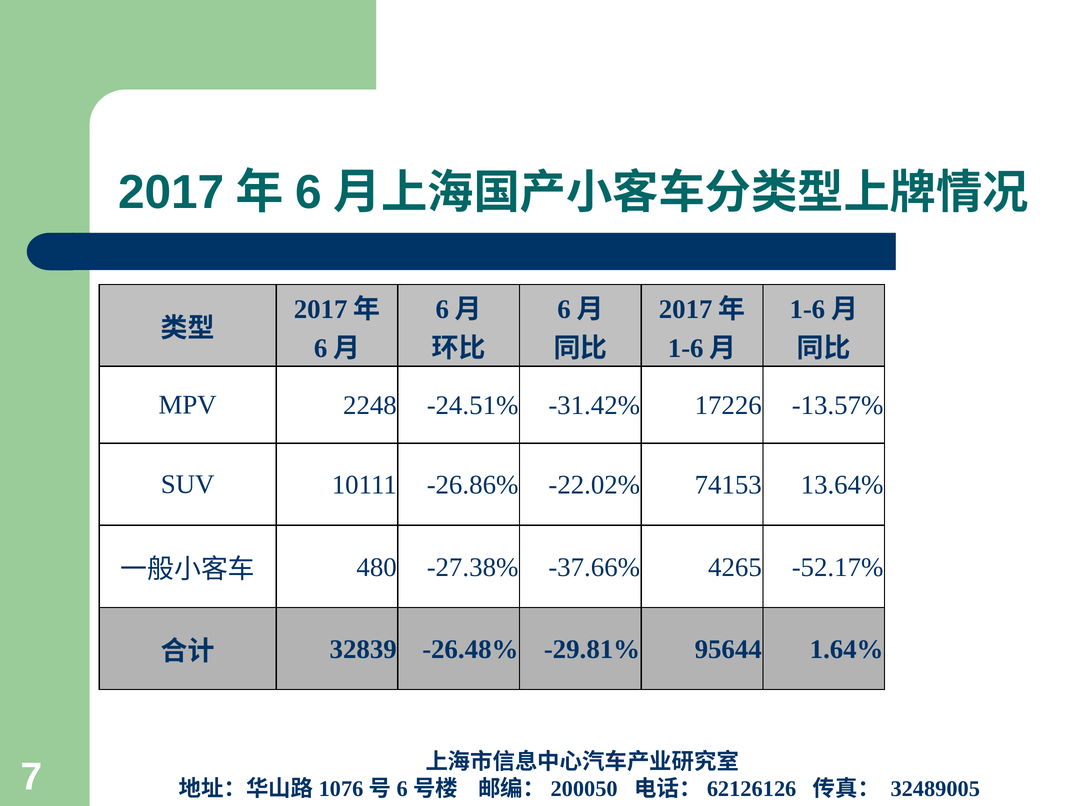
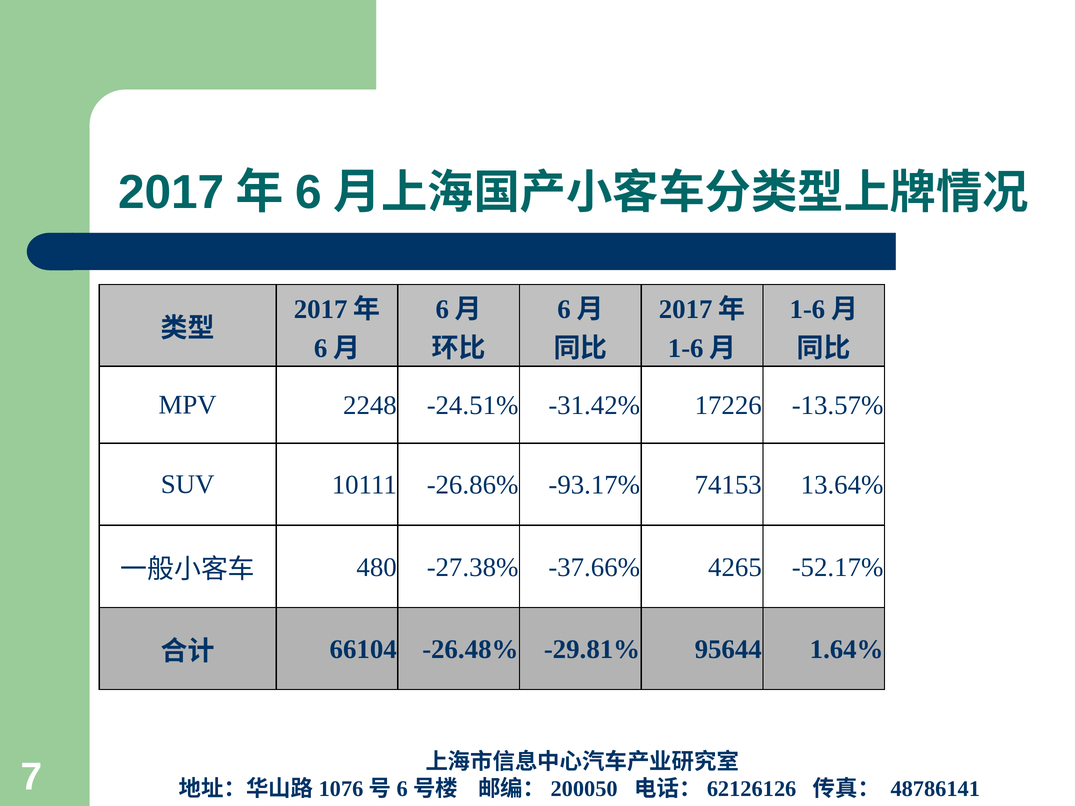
-22.02%: -22.02% -> -93.17% (594, 485)
32839: 32839 -> 66104 (363, 649)
32489005: 32489005 -> 48786141 (935, 789)
